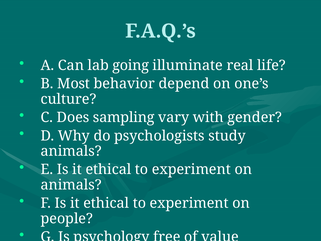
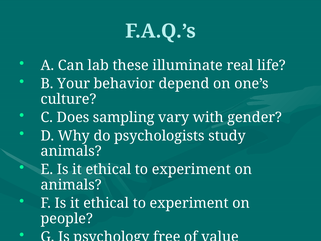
going: going -> these (131, 65)
Most: Most -> Your (74, 84)
